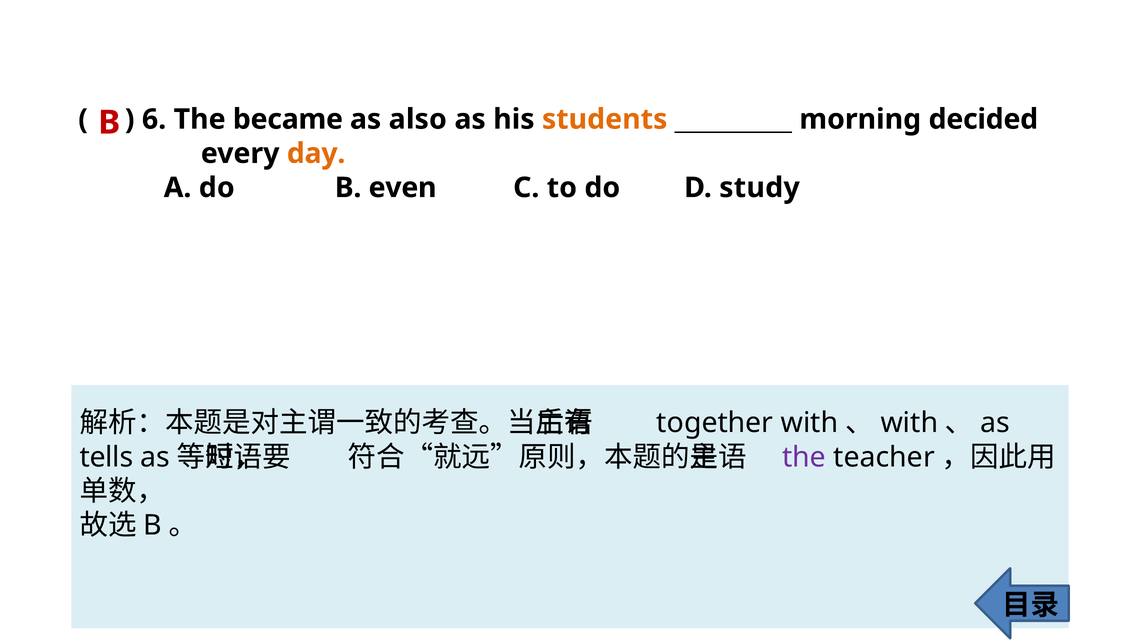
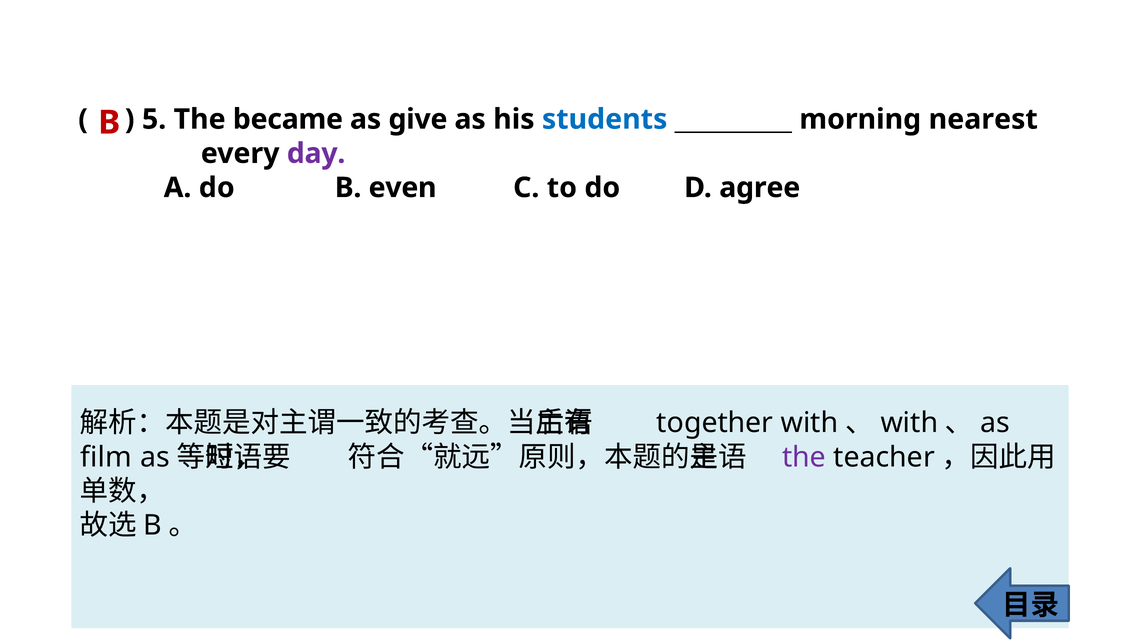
6: 6 -> 5 (154, 119)
also: also -> give (418, 119)
students colour: orange -> blue (605, 119)
decided: decided -> nearest (983, 119)
day colour: orange -> purple (316, 154)
study: study -> agree (760, 188)
tells: tells -> film (106, 457)
